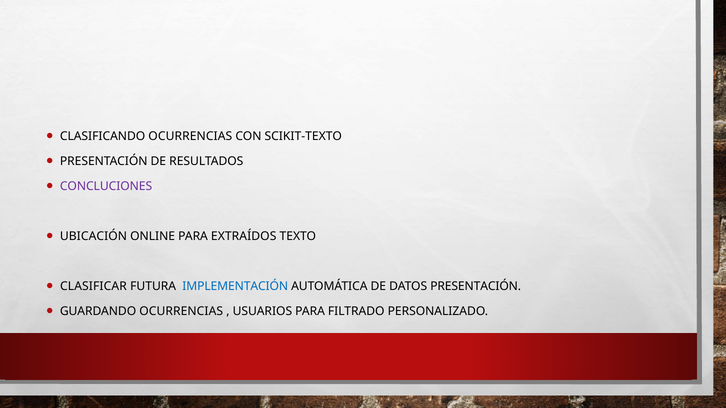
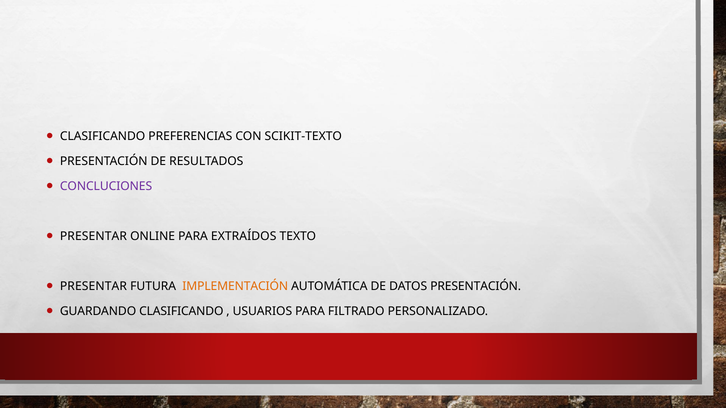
CLASIFICANDO OCURRENCIAS: OCURRENCIAS -> PREFERENCIAS (190, 137)
UBICACIÓN: UBICACIÓN -> PRESENTAR (93, 236)
CLASIFICAR: CLASIFICAR -> PRESENTAR (93, 286)
IMPLEMENTACIÓN colour: blue -> orange (235, 286)
GUARDANDO OCURRENCIAS: OCURRENCIAS -> CLASIFICANDO (181, 311)
